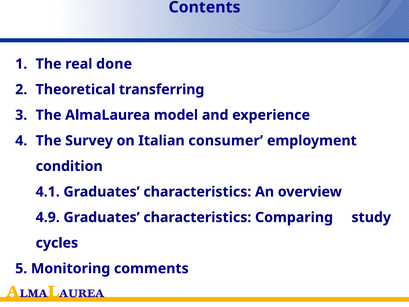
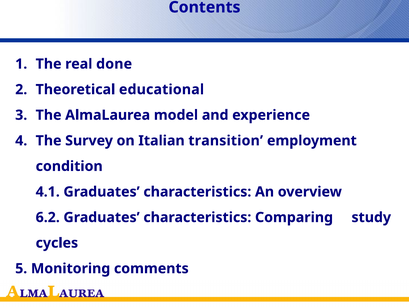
transferring: transferring -> educational (162, 89)
consumer: consumer -> transition (226, 141)
4.9: 4.9 -> 6.2 (48, 217)
